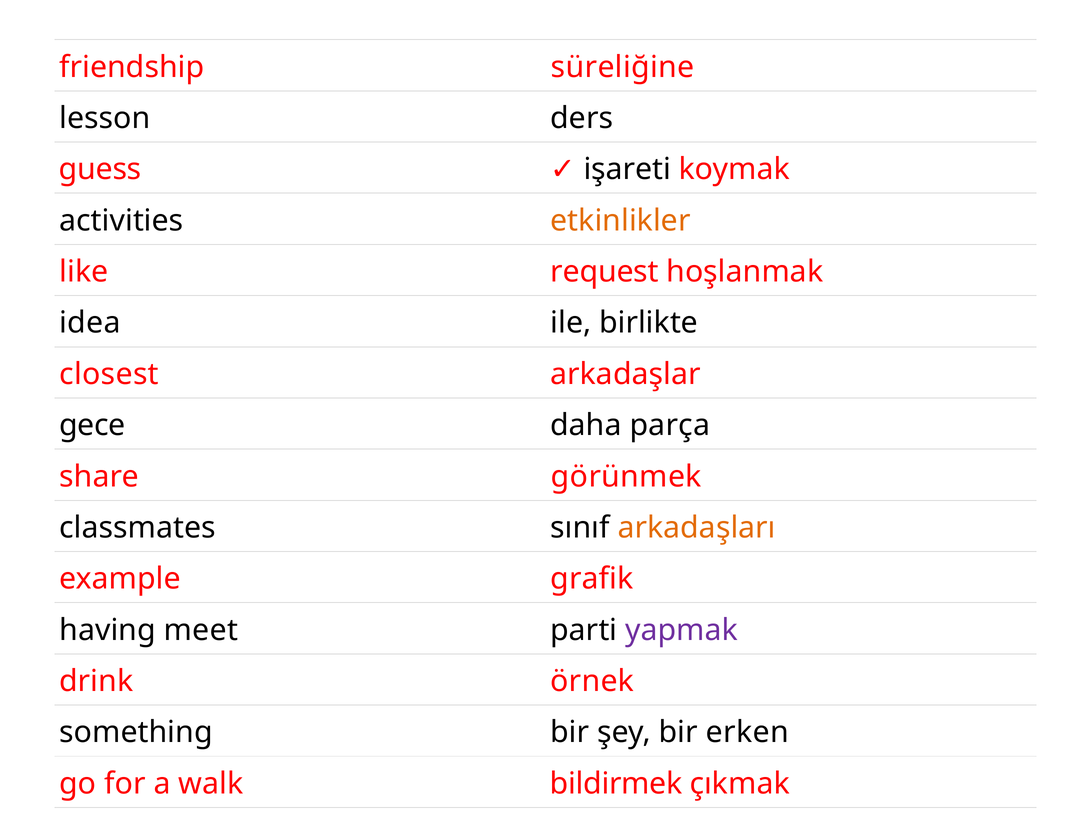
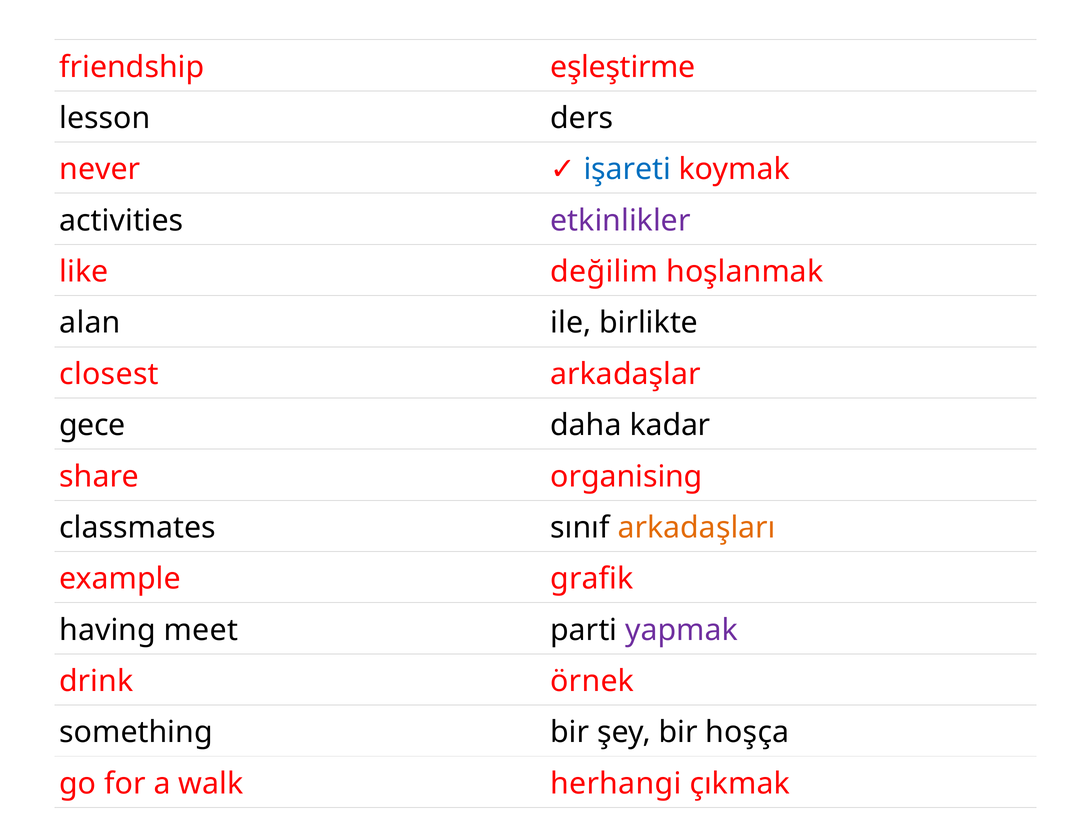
süreliğine: süreliğine -> eşleştirme (623, 67)
guess: guess -> never (100, 169)
işareti colour: black -> blue (627, 169)
etkinlikler colour: orange -> purple (620, 221)
request: request -> değilim (604, 272)
idea: idea -> alan (90, 323)
parça: parça -> kadar (670, 425)
görünmek: görünmek -> organising (626, 477)
erken: erken -> hoşça (747, 733)
bildirmek: bildirmek -> herhangi (616, 784)
